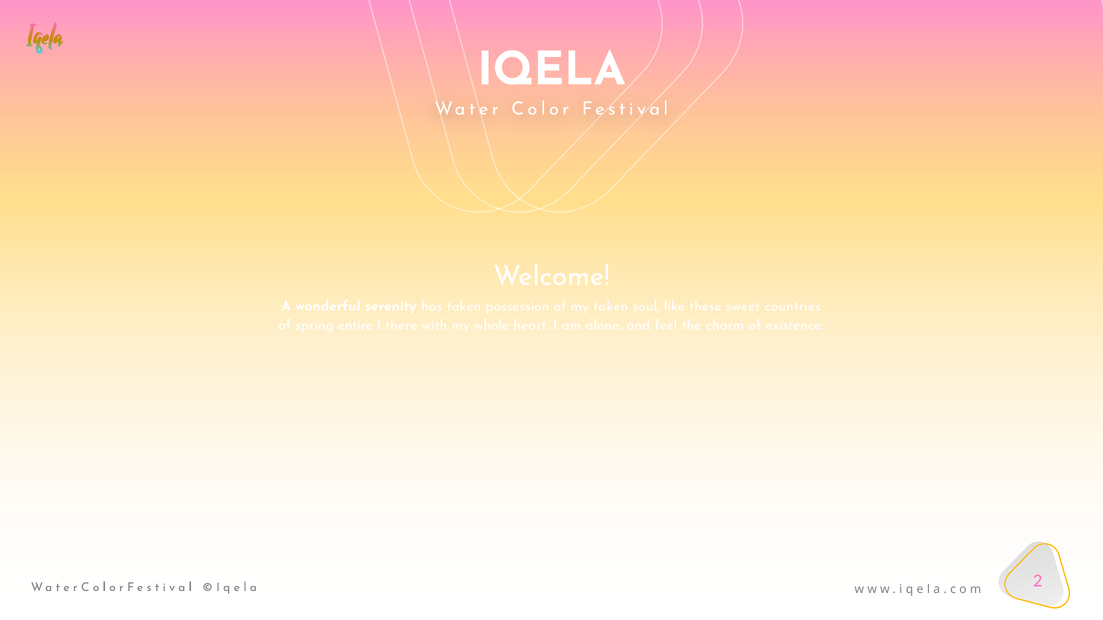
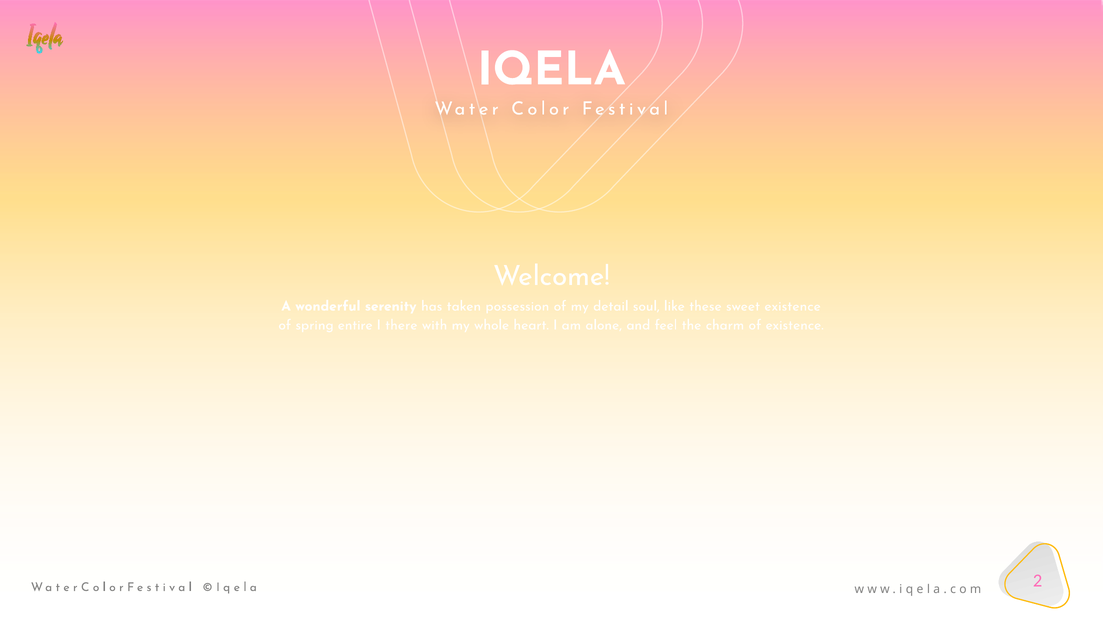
my taken: taken -> detail (611, 306)
sweet countries: countries -> existence (793, 306)
